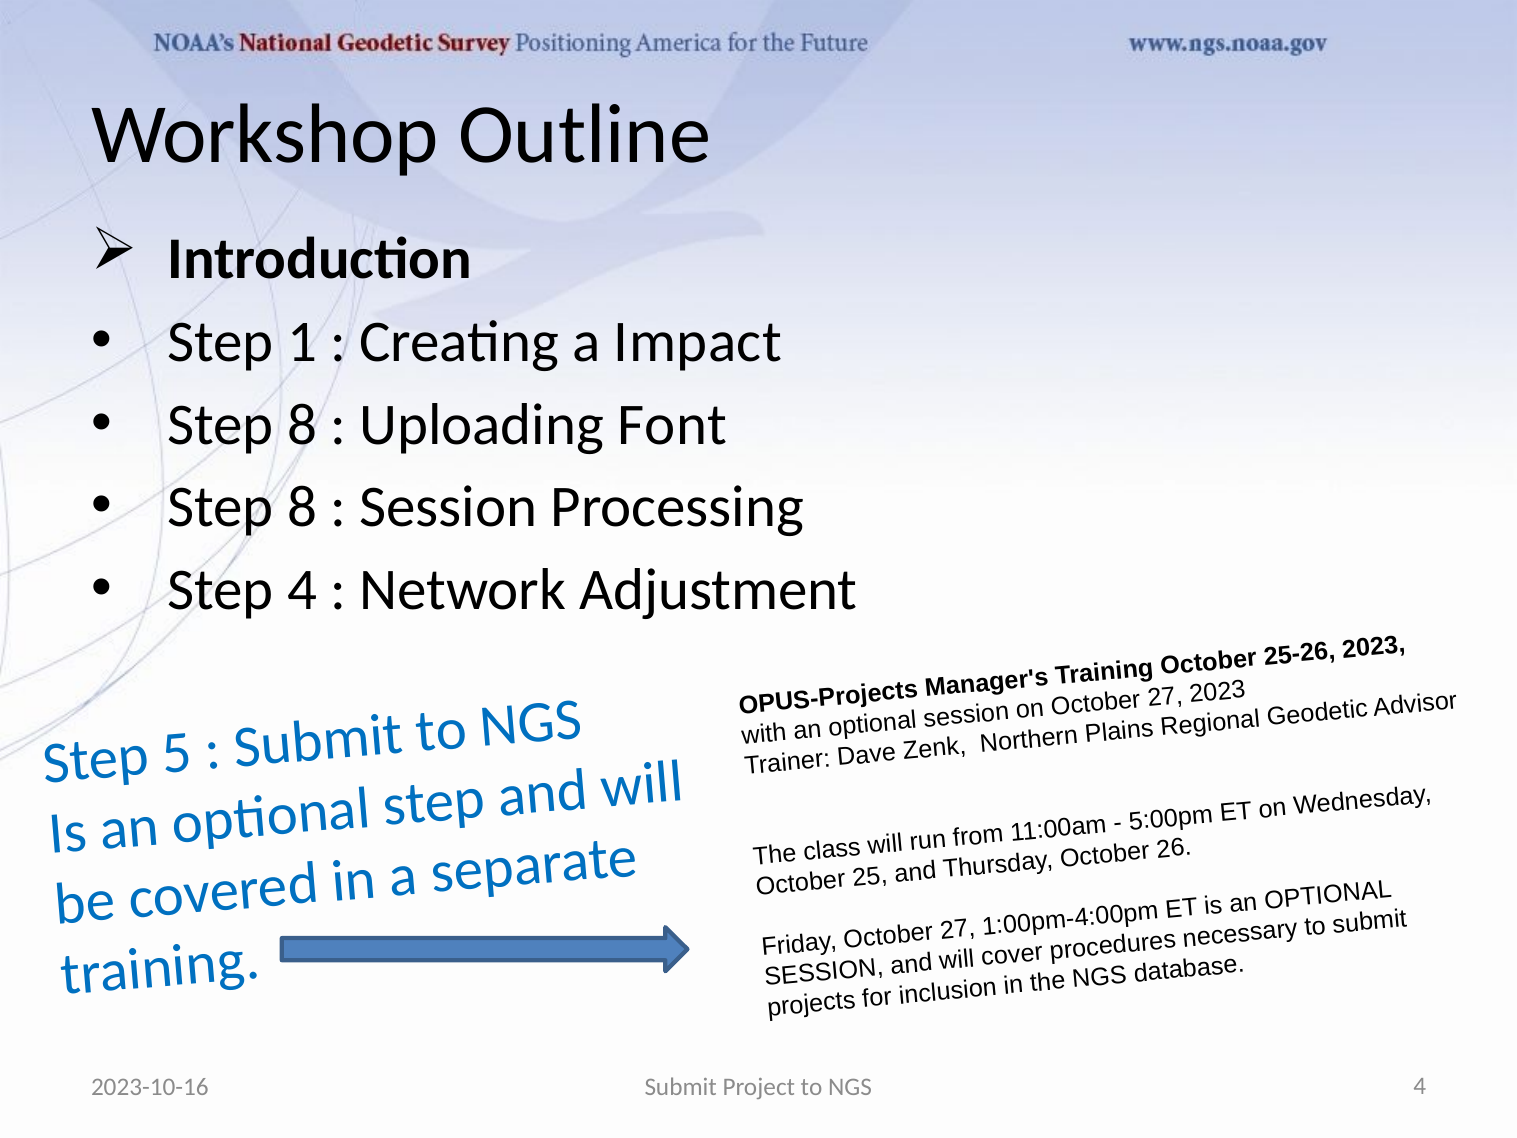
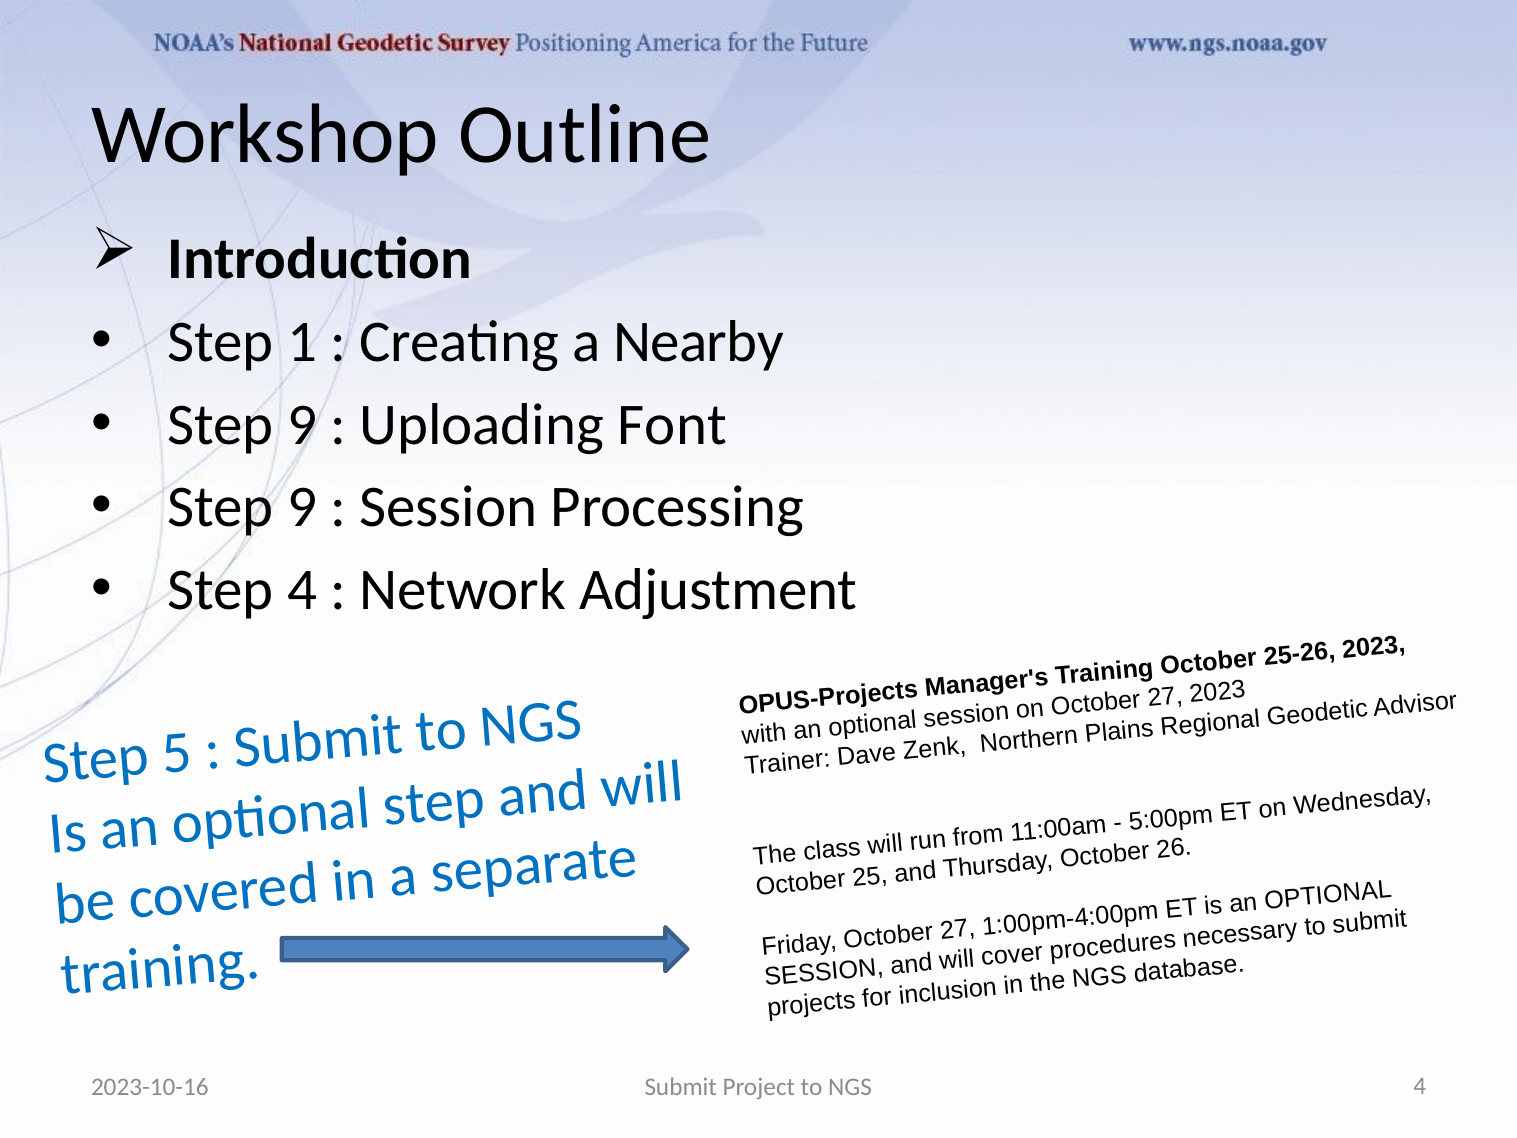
Impact: Impact -> Nearby (699, 342)
8: 8 -> 9 (302, 425)
8: 8 -> 9 (302, 507)
